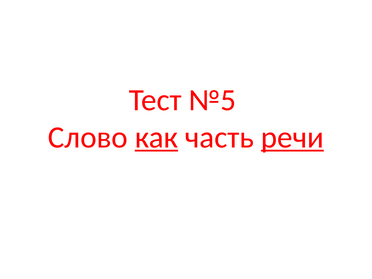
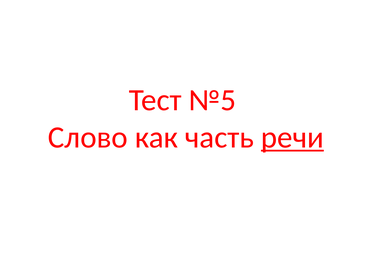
как underline: present -> none (156, 137)
